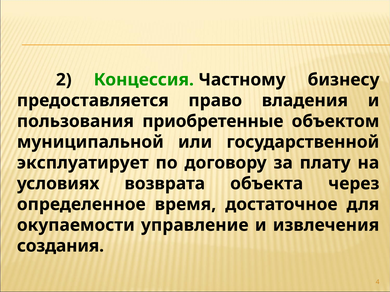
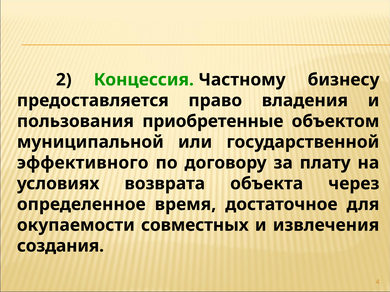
эксплуатирует: эксплуатирует -> эффективного (83, 163)
управление: управление -> совместных (195, 225)
